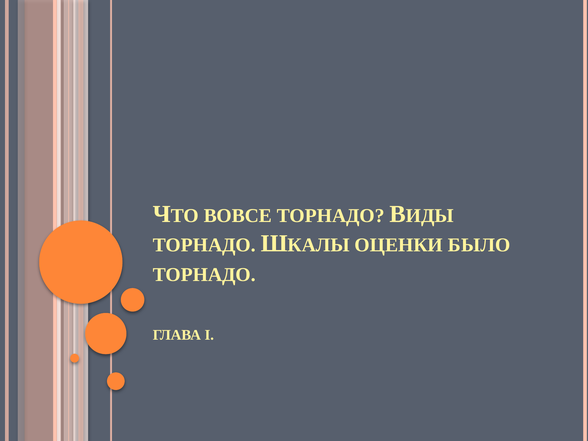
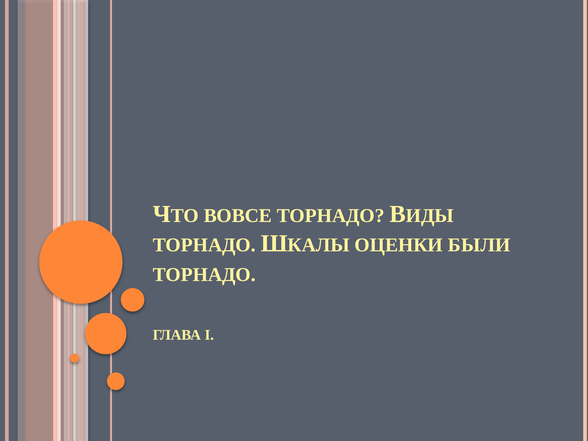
БЫЛО: БЫЛО -> БЫЛИ (479, 245)
